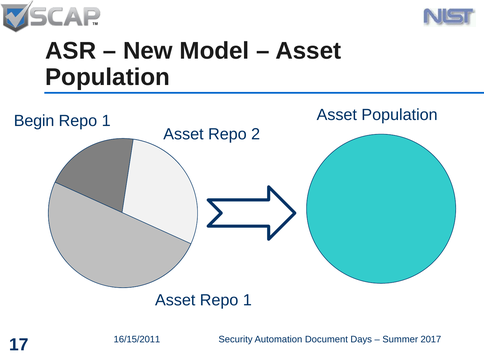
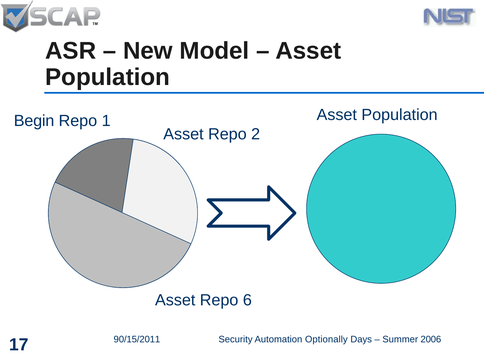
Asset Repo 1: 1 -> 6 (247, 300)
16/15/2011: 16/15/2011 -> 90/15/2011 (137, 339)
Document: Document -> Optionally (326, 339)
2017: 2017 -> 2006 (431, 339)
